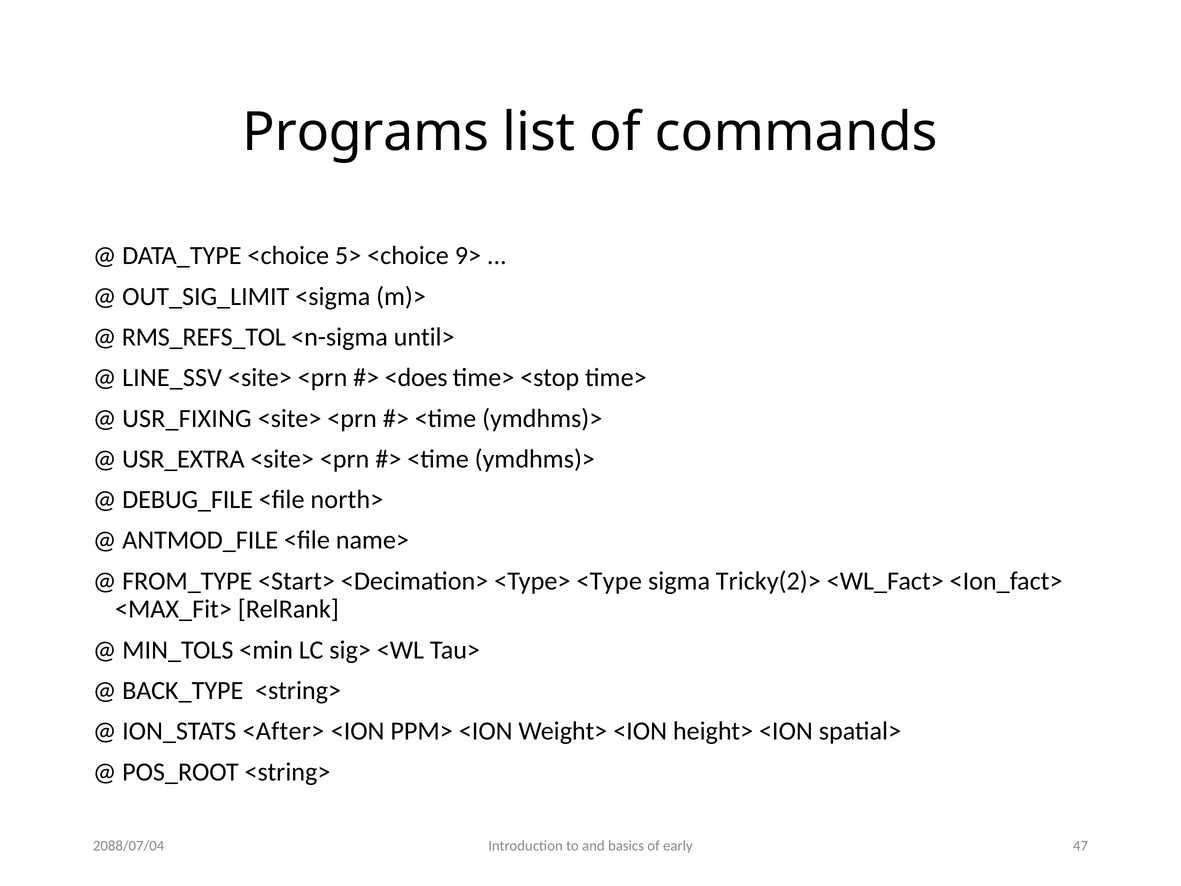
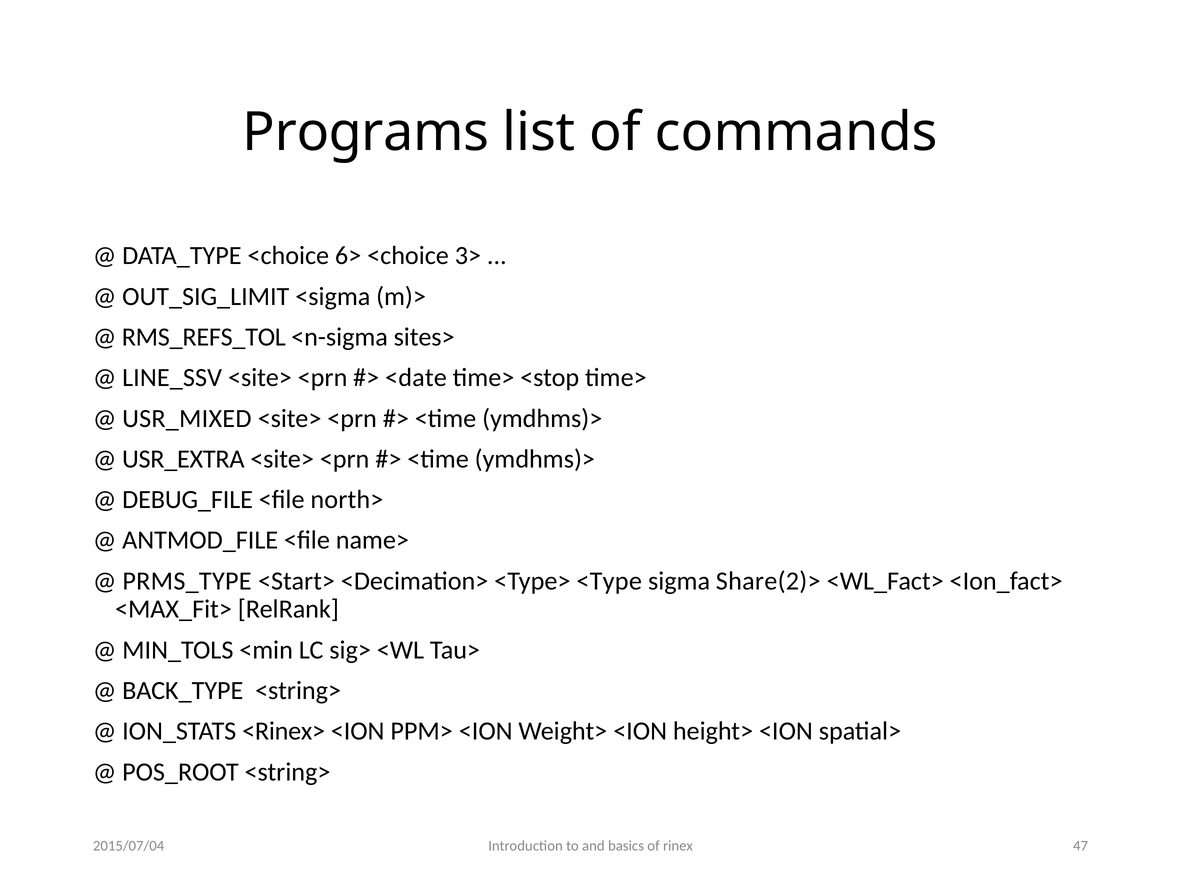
5>: 5> -> 6> (348, 256)
9>: 9> -> 3> (468, 256)
until>: until> -> sites> (424, 337)
<does: <does -> <date (416, 378)
USR_FIXING: USR_FIXING -> USR_MIXED (187, 418)
FROM_TYPE: FROM_TYPE -> PRMS_TYPE (187, 581)
Tricky(2)>: Tricky(2)> -> Share(2)> (768, 581)
<After>: <After> -> <Rinex> (284, 731)
early: early -> rinex (678, 845)
2088/07/04: 2088/07/04 -> 2015/07/04 (129, 846)
